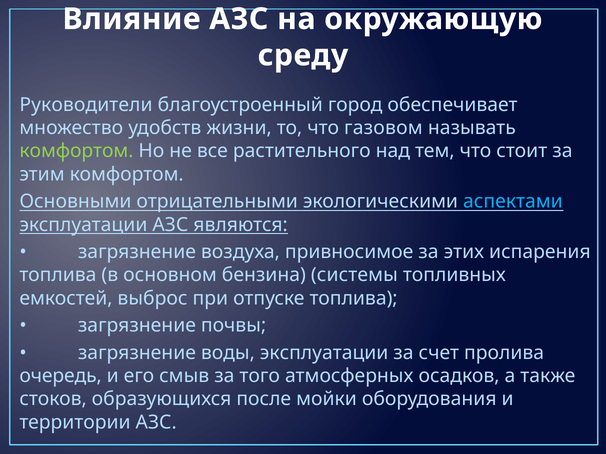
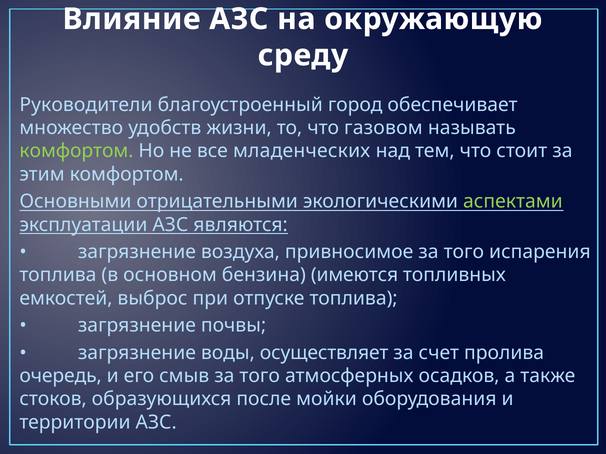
растительного: растительного -> младенческих (302, 151)
аспектами colour: light blue -> light green (513, 202)
привносимое за этих: этих -> того (464, 252)
системы: системы -> имеются (355, 275)
воды эксплуатации: эксплуатации -> осуществляет (324, 353)
